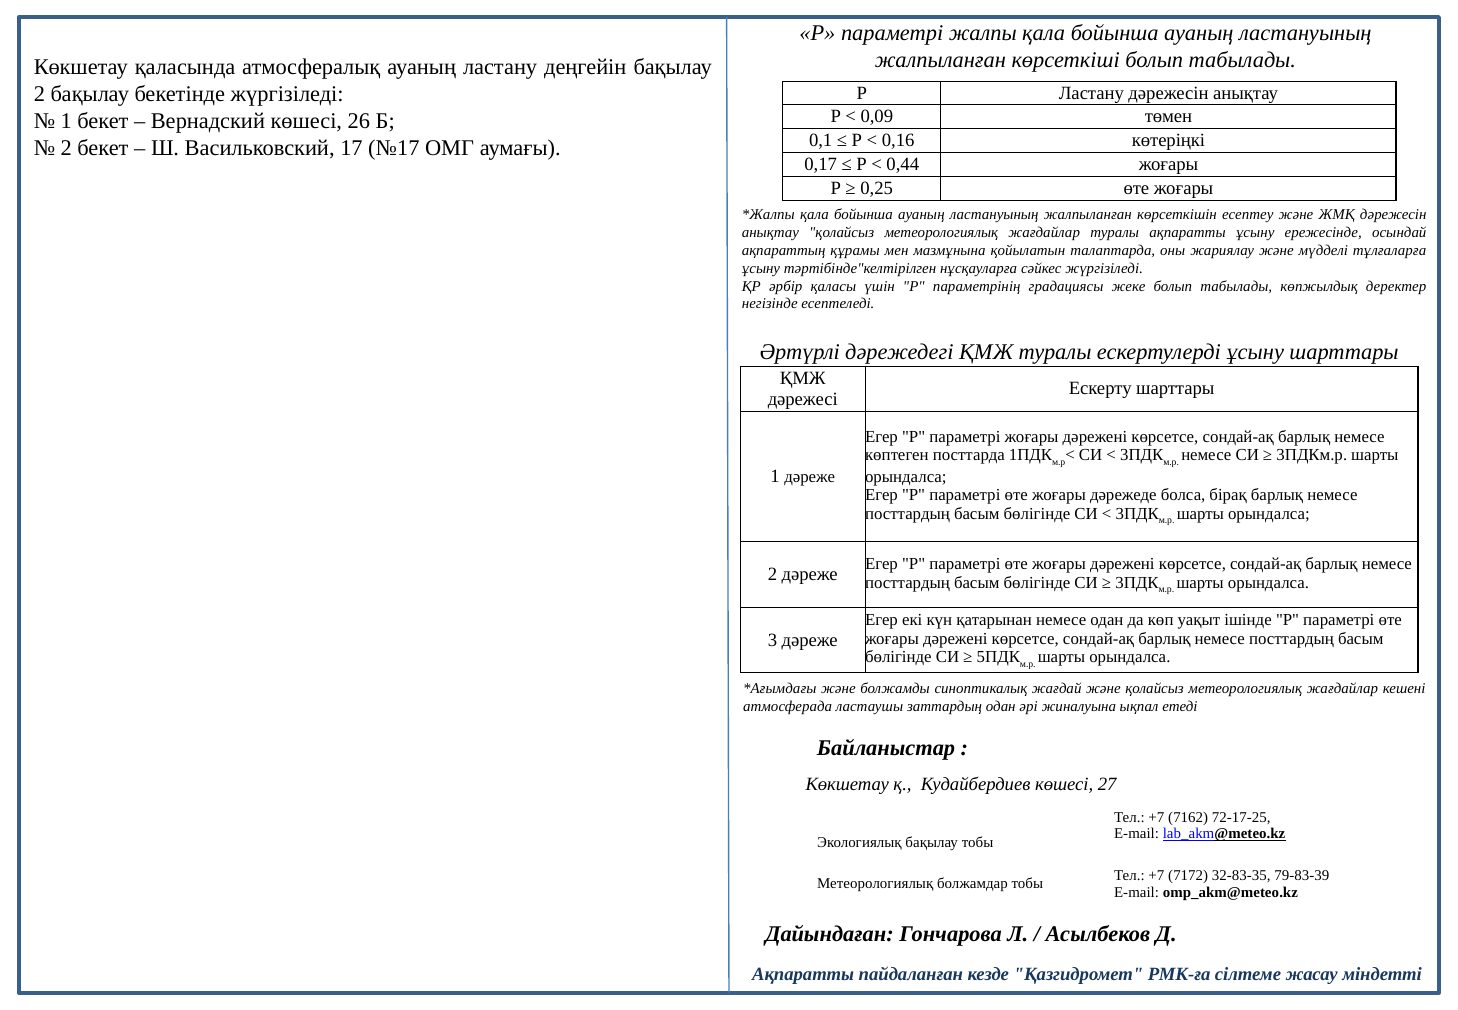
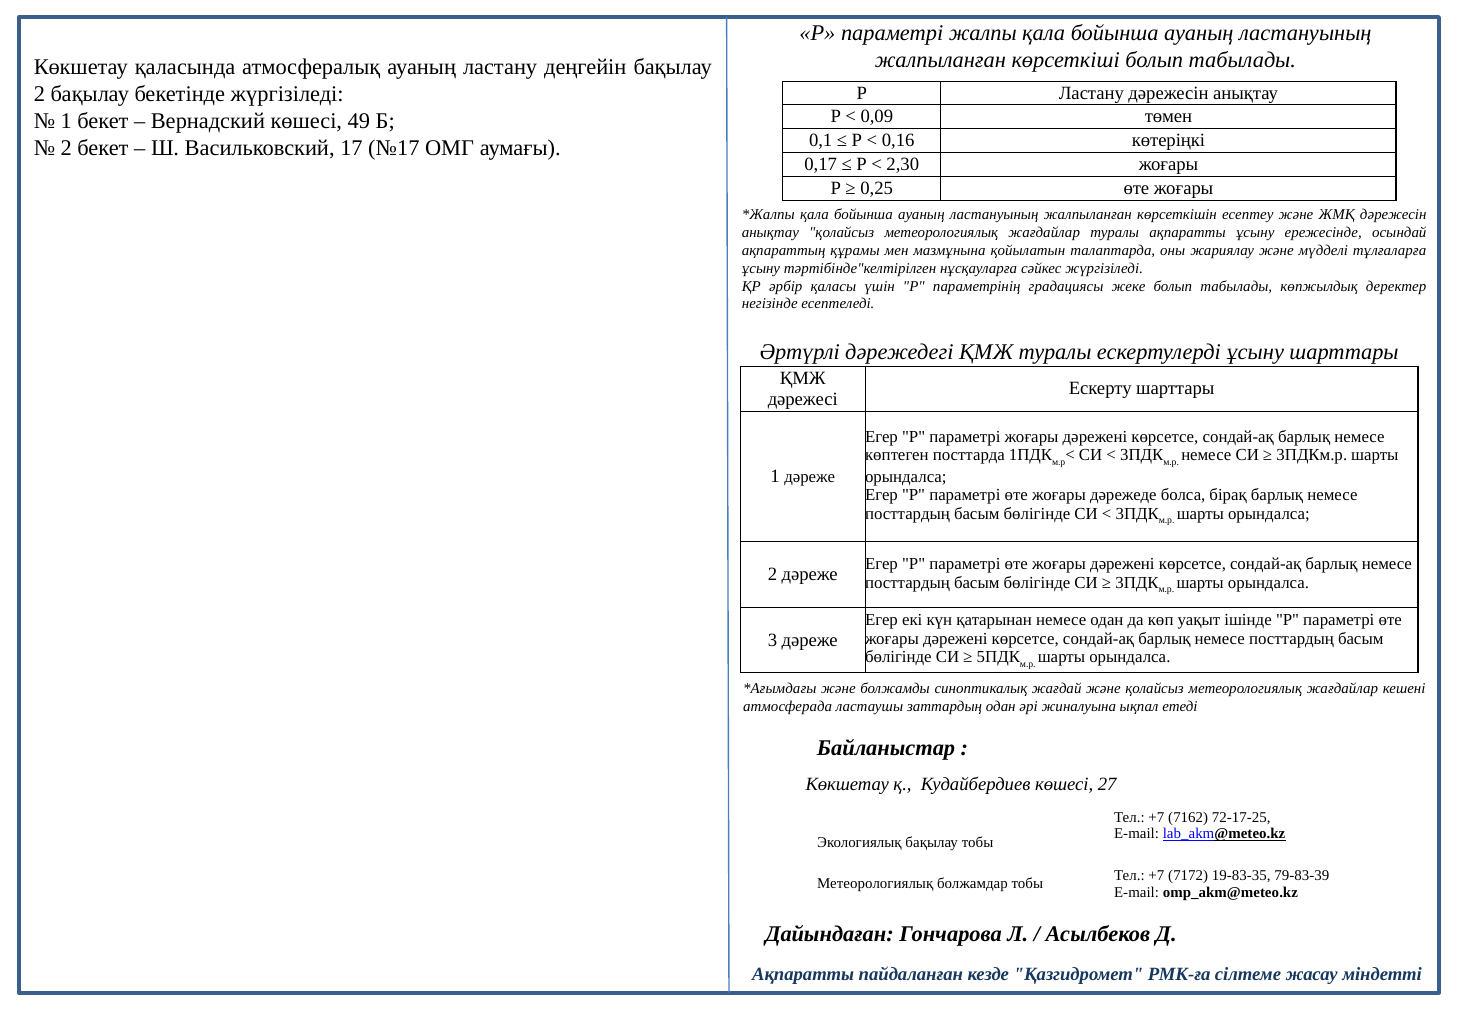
26: 26 -> 49 (359, 121)
0,44: 0,44 -> 2,30 (903, 164)
32-83-35: 32-83-35 -> 19-83-35 (1241, 875)
